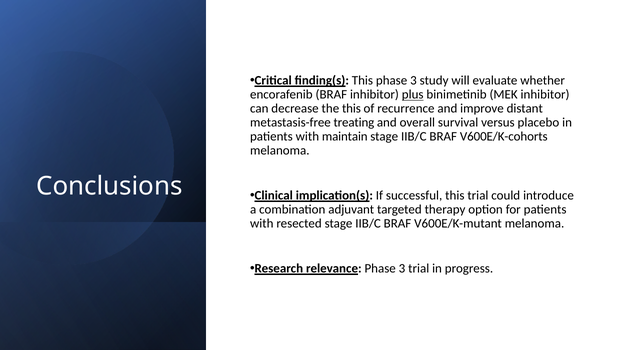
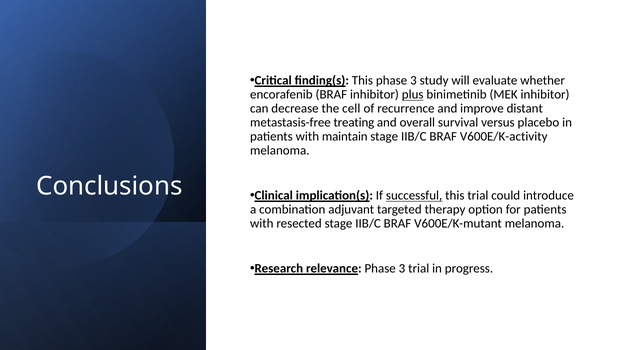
the this: this -> cell (351, 109)
V600E/K-cohorts: V600E/K-cohorts -> V600E/K-activity (504, 137)
successful underline: none -> present (414, 196)
